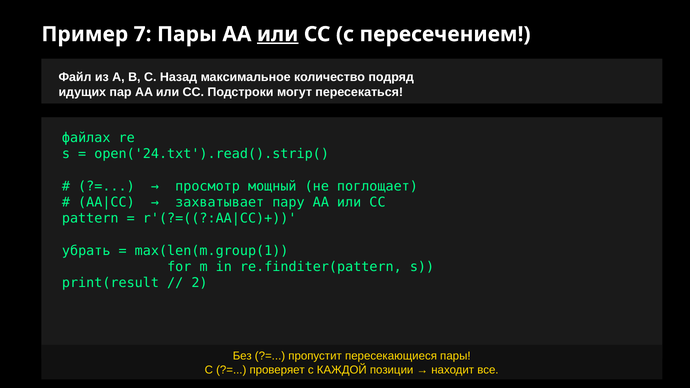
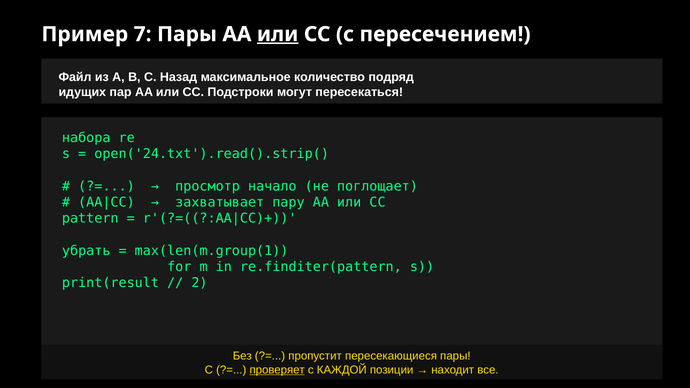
файлах: файлах -> набора (86, 138)
мощный: мощный -> начало (272, 186)
проверяет underline: none -> present (277, 370)
